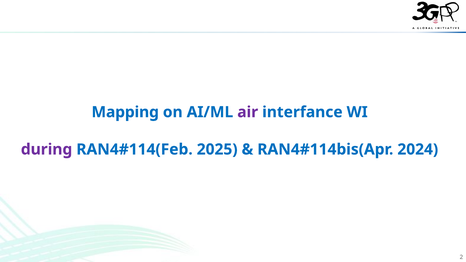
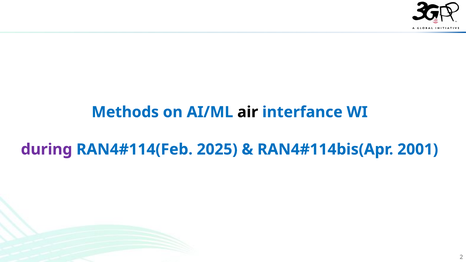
Mapping: Mapping -> Methods (125, 112)
air colour: purple -> black (248, 112)
2024: 2024 -> 2001 (418, 149)
